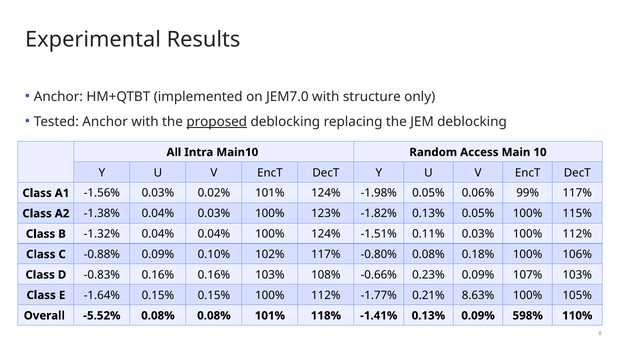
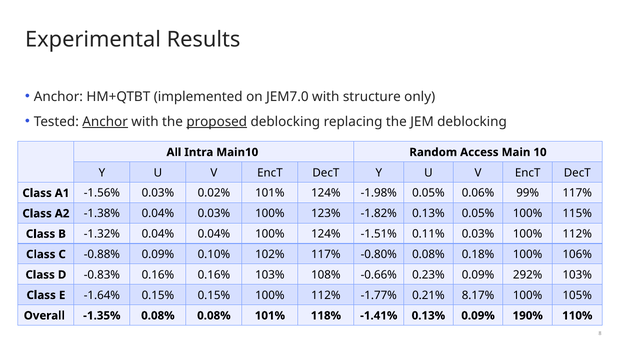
Anchor underline: none -> present (105, 122)
107%: 107% -> 292% (528, 275)
8.63%: 8.63% -> 8.17% (478, 295)
-5.52%: -5.52% -> -1.35% (102, 316)
598%: 598% -> 190% (528, 316)
